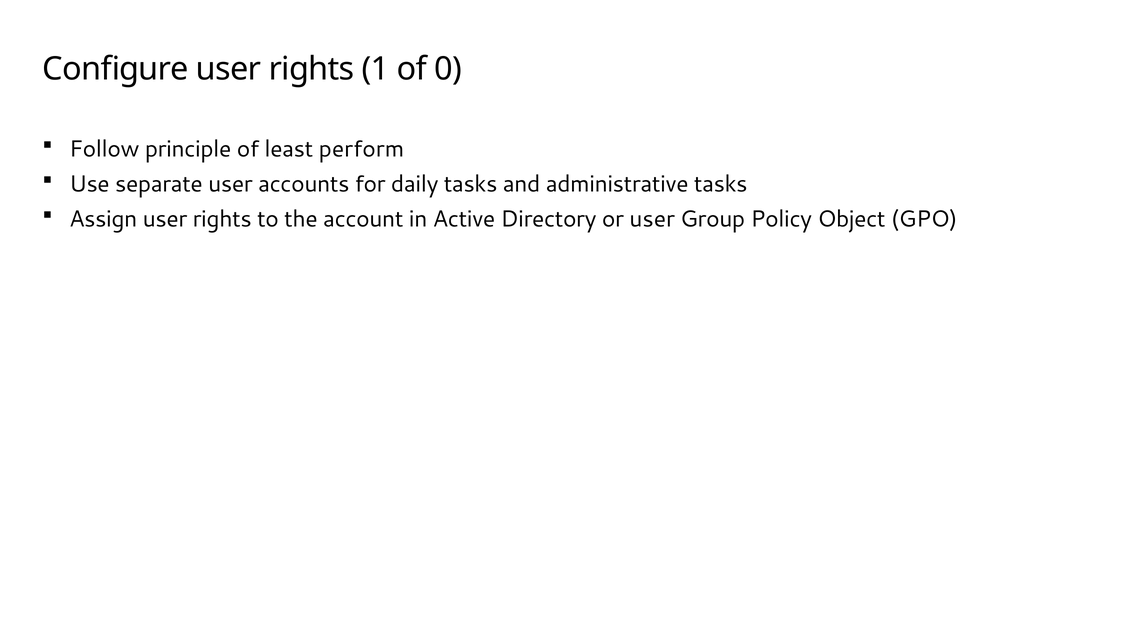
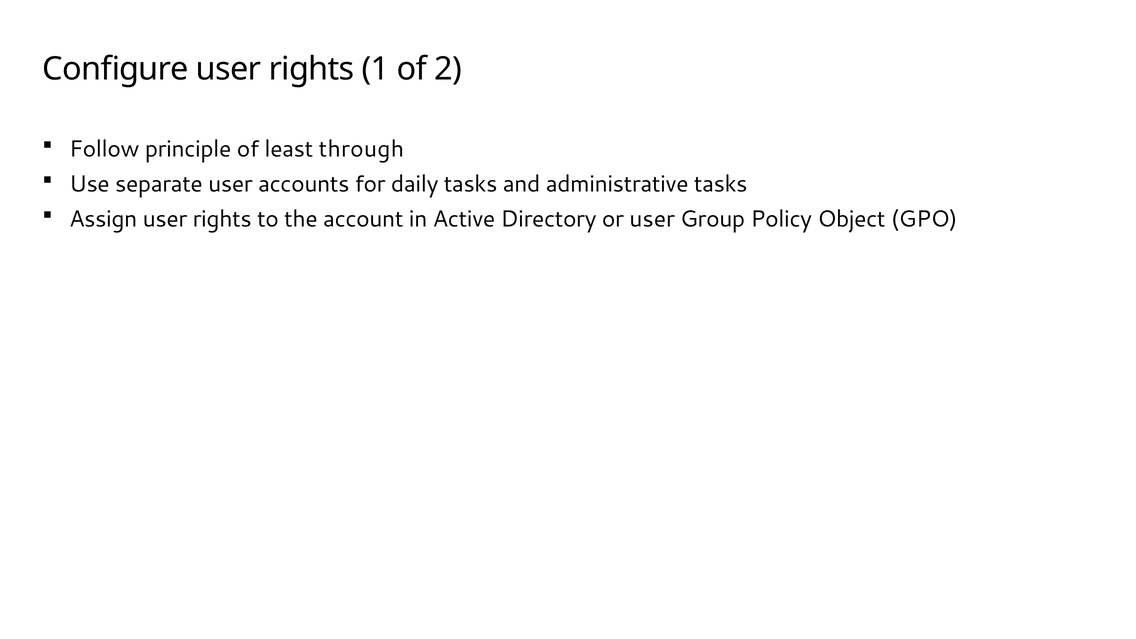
0: 0 -> 2 (448, 69)
perform: perform -> through (361, 149)
